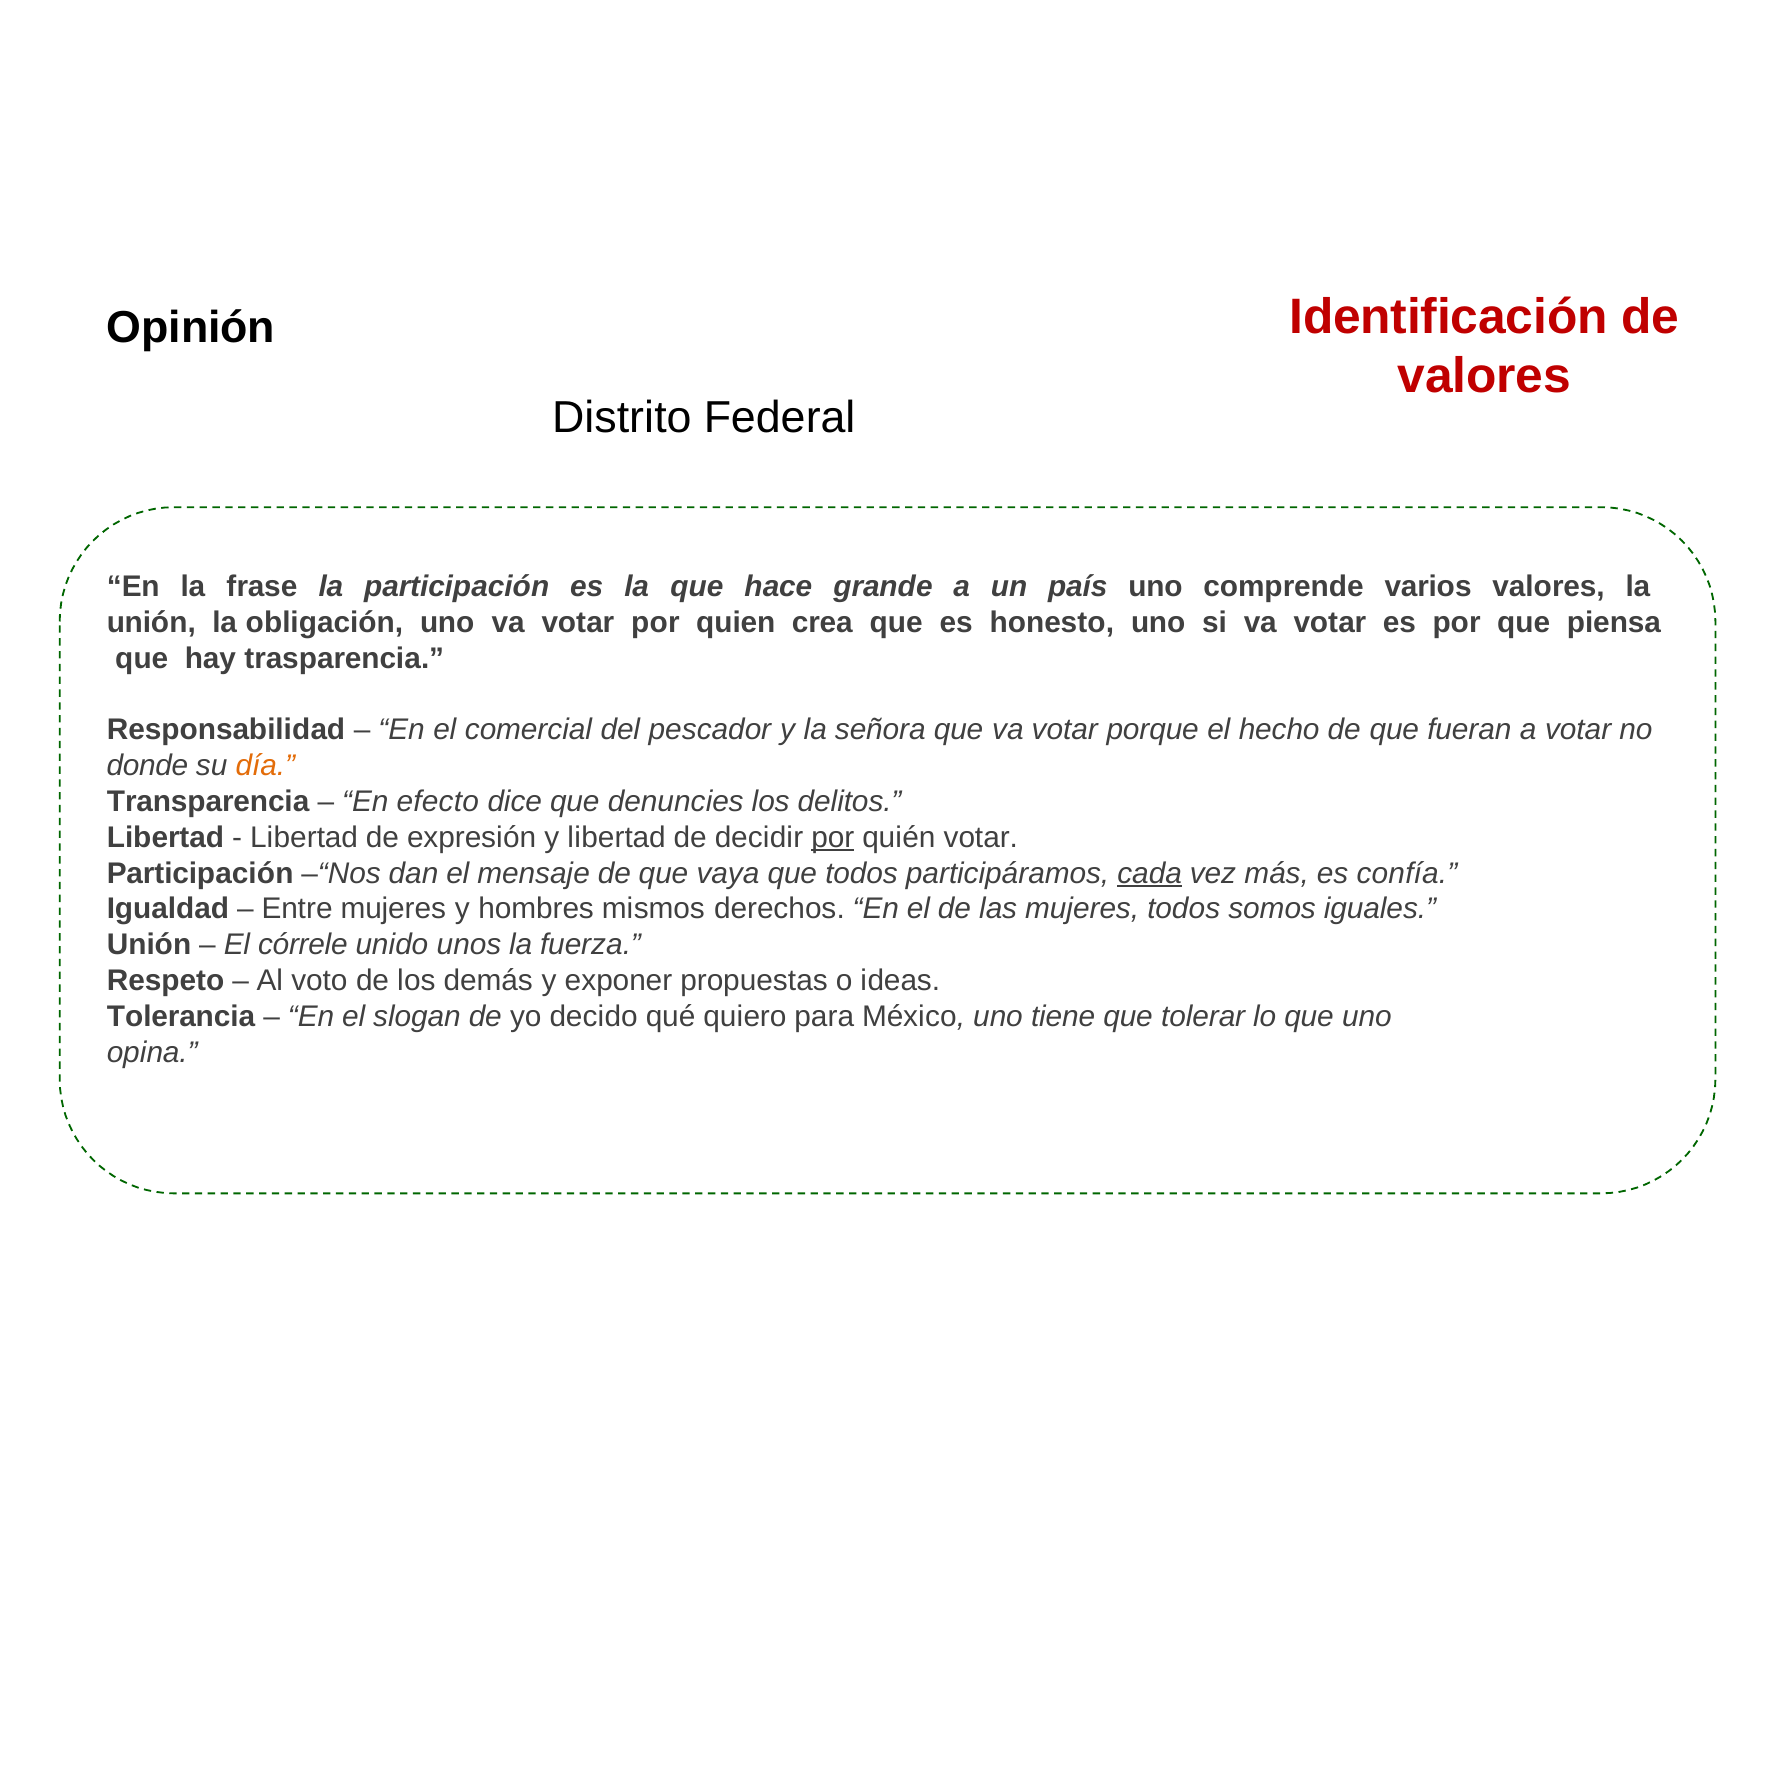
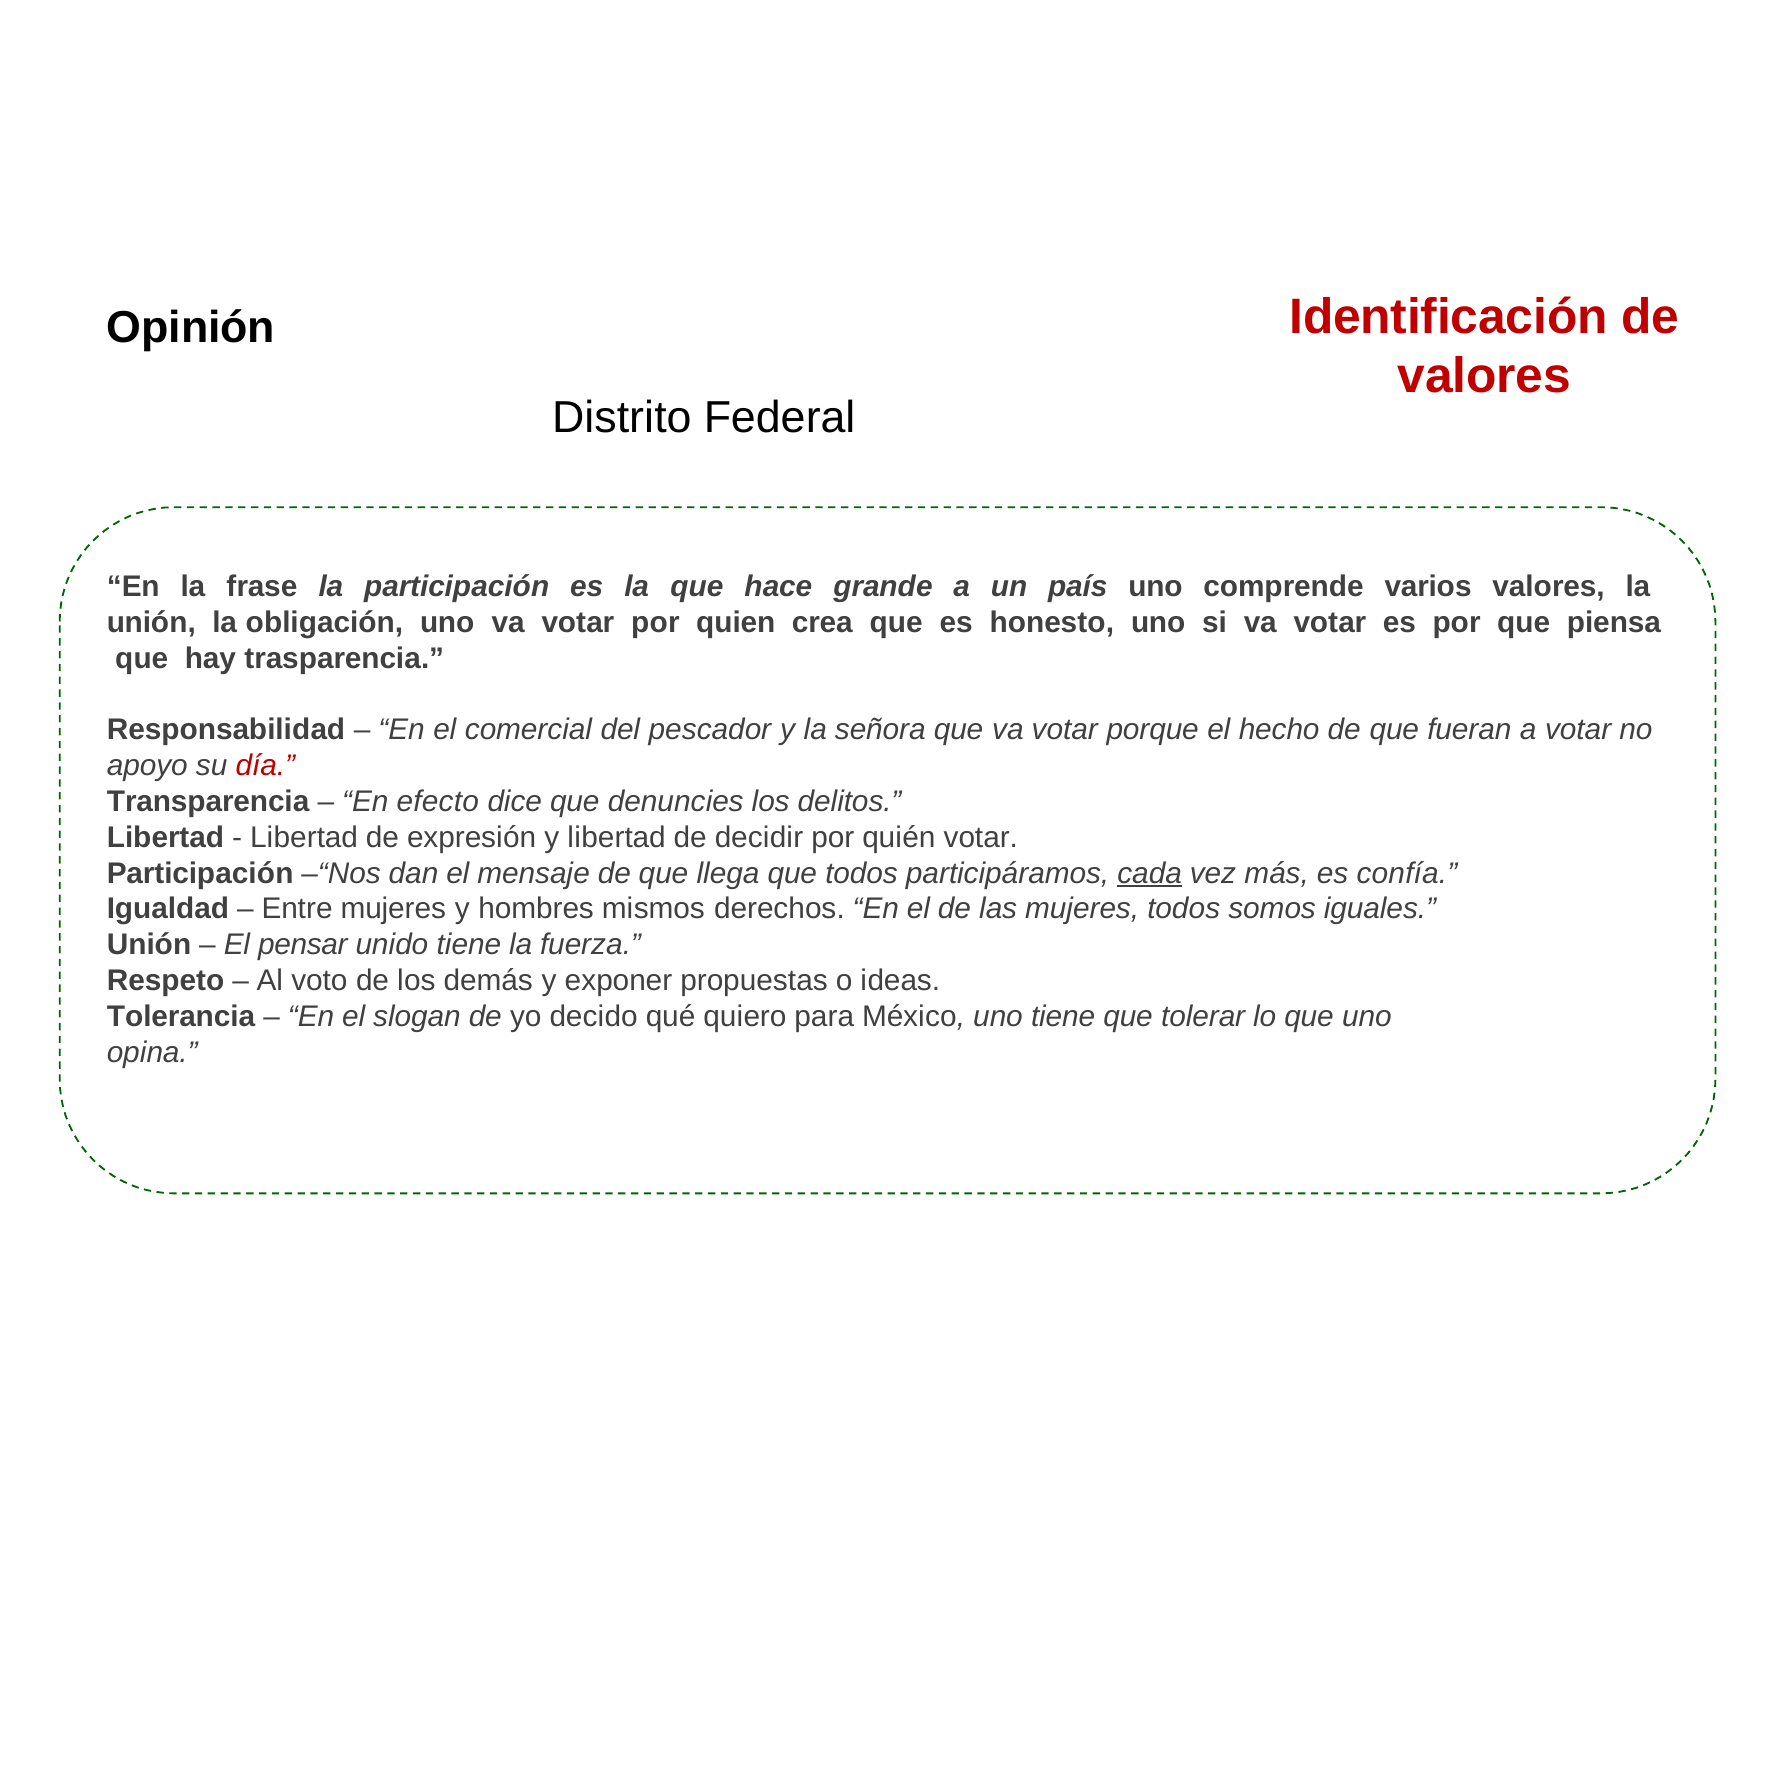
donde: donde -> apoyo (147, 766)
día colour: orange -> red (265, 766)
por underline: present -> none (833, 837)
vaya: vaya -> llega (728, 873)
córrele: córrele -> pensar (303, 945)
unido unos: unos -> tiene (469, 945)
